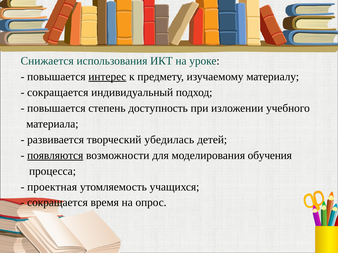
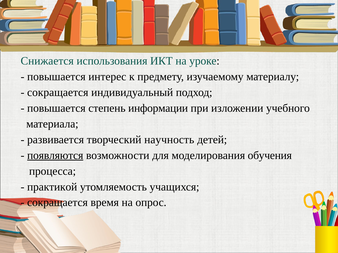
интерес underline: present -> none (107, 77)
доступность: доступность -> информации (158, 108)
убедилась: убедилась -> научность (169, 140)
проектная: проектная -> практикой (52, 187)
